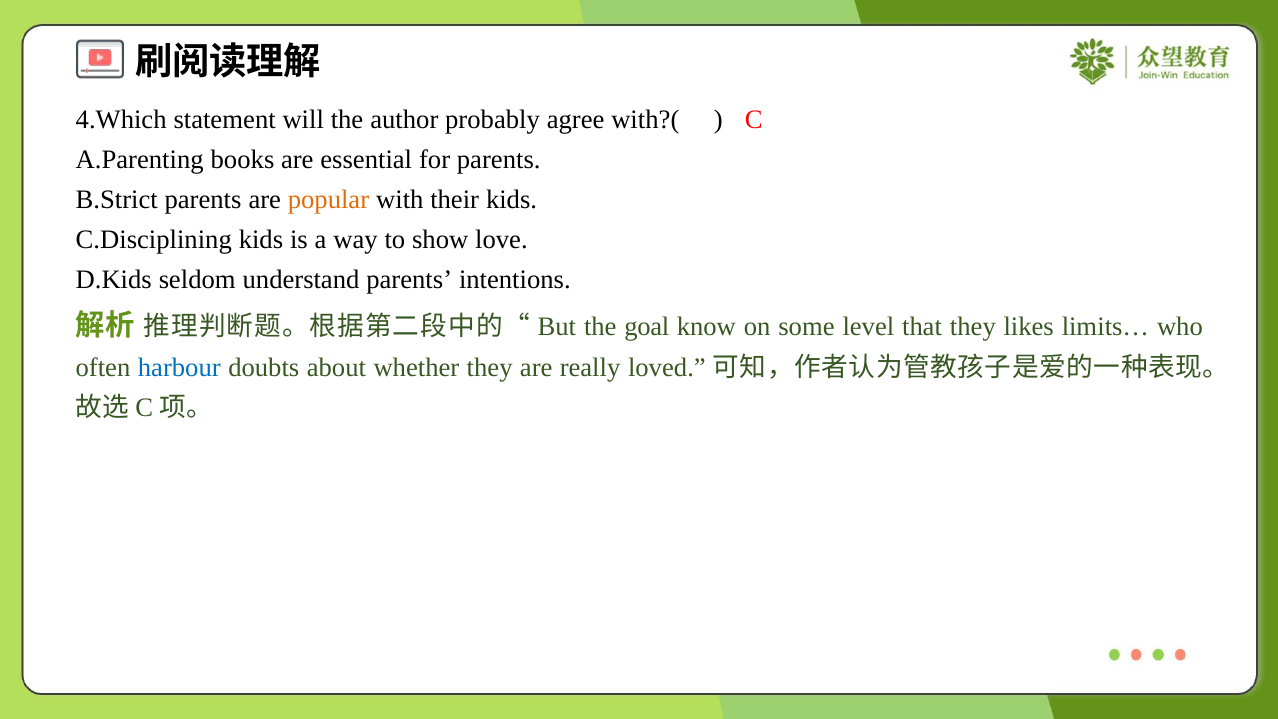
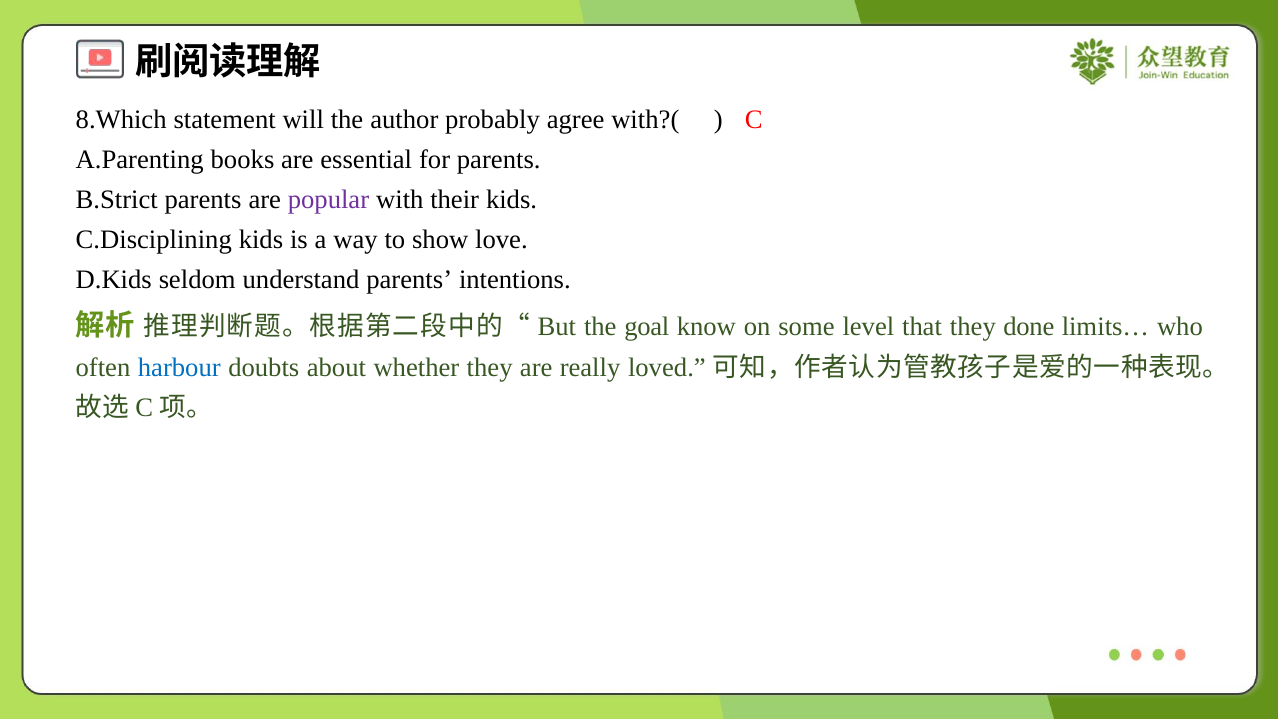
4.Which: 4.Which -> 8.Which (121, 120)
popular colour: orange -> purple (328, 200)
likes: likes -> done (1029, 327)
